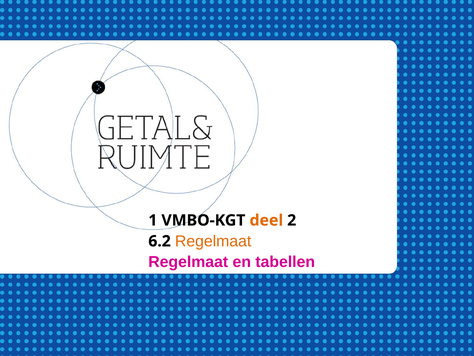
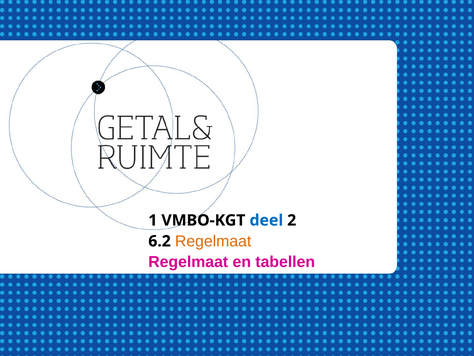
deel colour: orange -> blue (266, 220)
